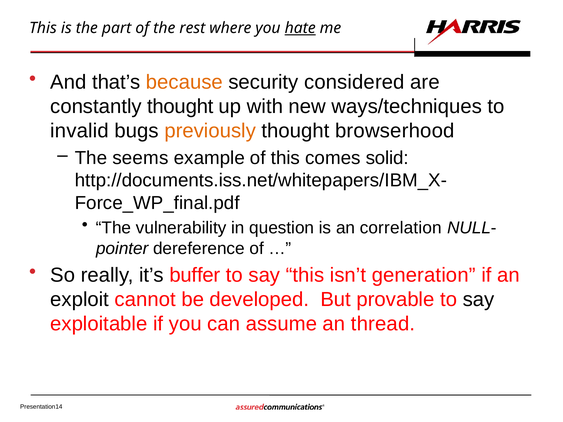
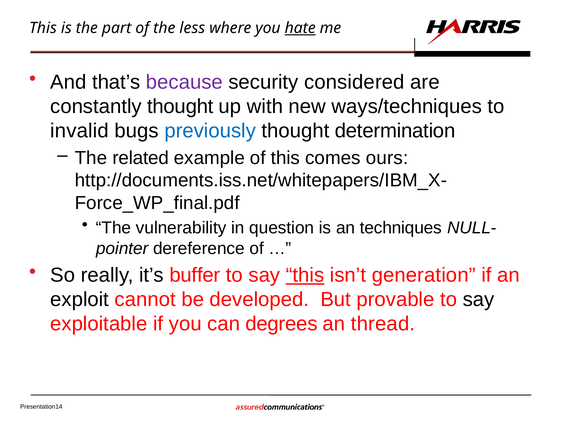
rest: rest -> less (192, 28)
because colour: orange -> purple (184, 82)
previously colour: orange -> blue (210, 131)
browserhood: browserhood -> determination (395, 131)
seems: seems -> related (141, 158)
solid: solid -> ours (387, 158)
correlation: correlation -> techniques (401, 228)
this underline: none -> present (305, 275)
assume: assume -> degrees (281, 324)
